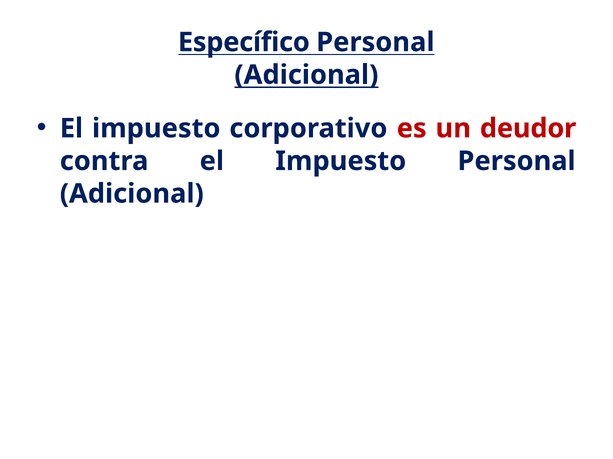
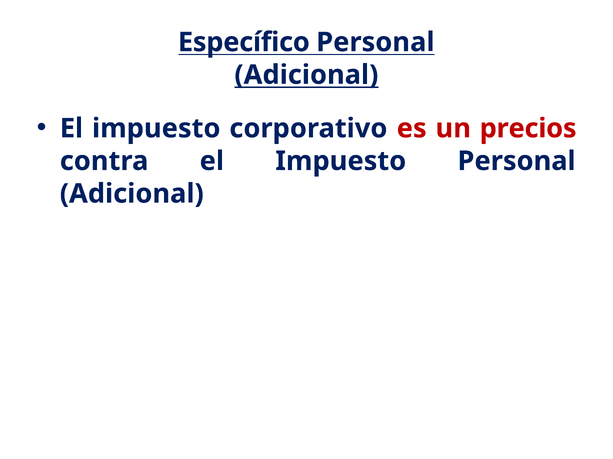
deudor: deudor -> precios (528, 129)
